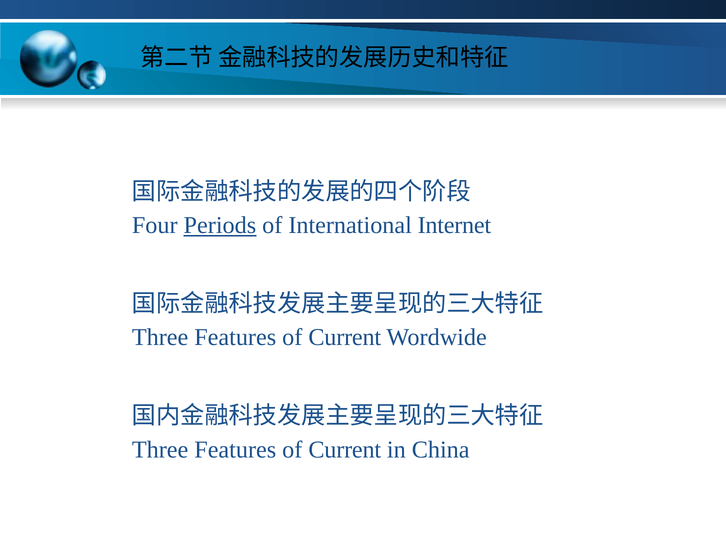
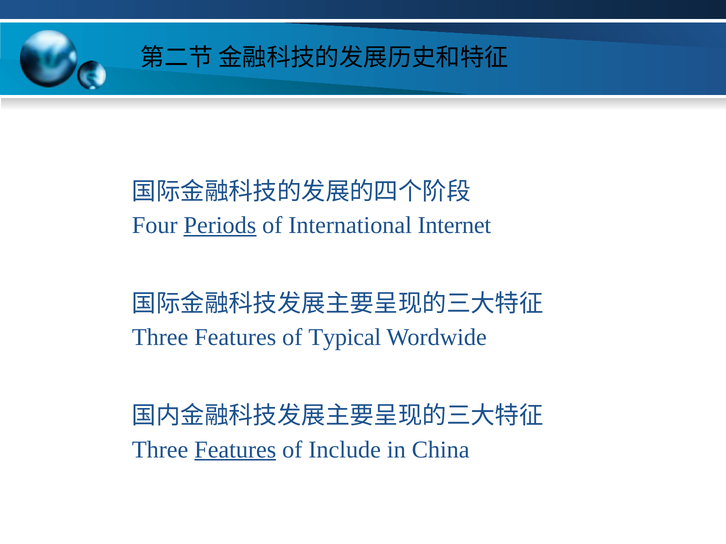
Current: Current -> Typical (345, 338)
Features underline: none -> present (235, 450)
Current: Current -> Include (345, 450)
